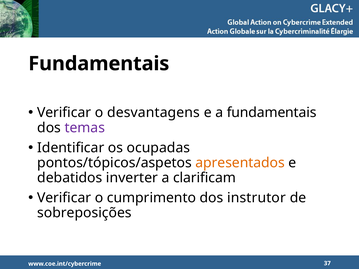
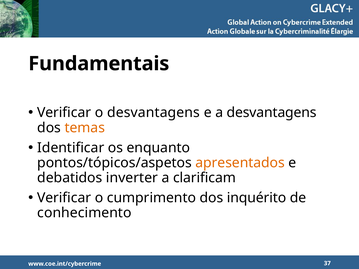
a fundamentais: fundamentais -> desvantagens (272, 113)
temas colour: purple -> orange (85, 128)
ocupadas: ocupadas -> enquanto (158, 148)
instrutor: instrutor -> inquérito (257, 198)
sobreposições: sobreposições -> conhecimento (84, 213)
